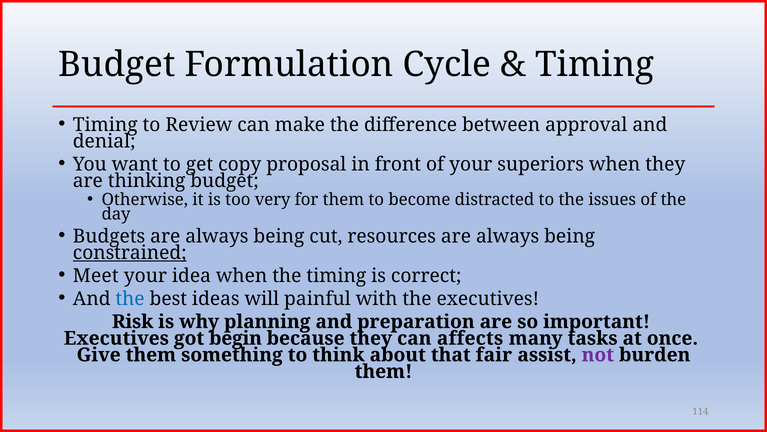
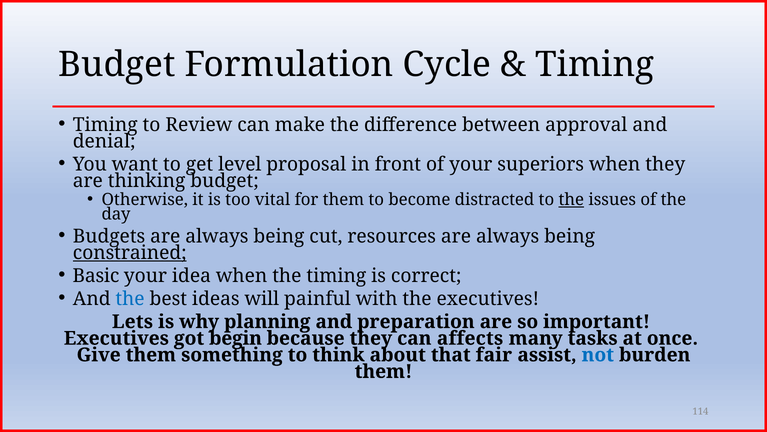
copy: copy -> level (240, 164)
very: very -> vital (273, 200)
the underline: none -> present (571, 200)
Meet: Meet -> Basic (96, 275)
Risk: Risk -> Lets (132, 321)
not colour: purple -> blue (598, 355)
